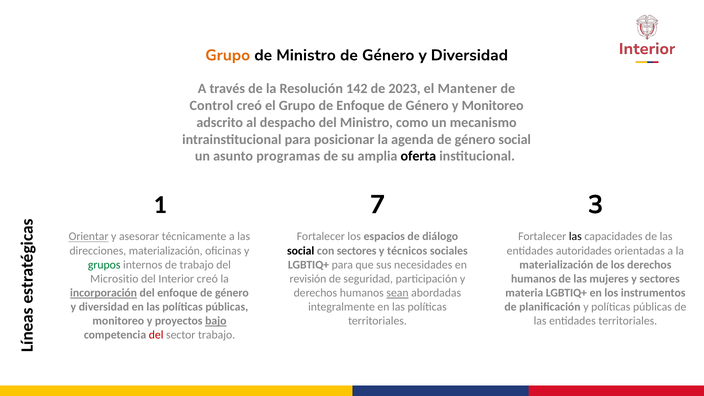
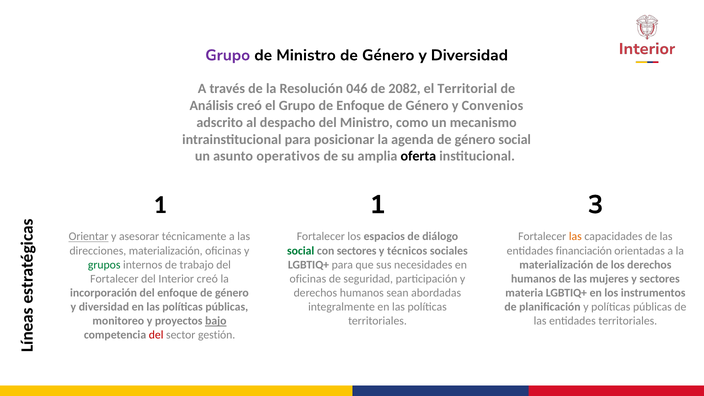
Grupo colour: orange -> purple (228, 55)
142: 142 -> 046 (357, 89)
2023: 2023 -> 2082 (405, 89)
Mantener: Mantener -> Territorial (467, 89)
Control: Control -> Análisis (212, 106)
y Monitoreo: Monitoreo -> Convenios (493, 106)
programas: programas -> operativos (288, 156)
1 7: 7 -> 1 (378, 205)
las colour: black -> orange (575, 237)
social colour: black -> green (301, 251)
autoridades: autoridades -> financiación (584, 251)
Micrositio: Micrositio -> Fortalecer (114, 279)
revisión: revisión -> oficinas (308, 279)
incorporación underline: present -> none (104, 293)
sean underline: present -> none (398, 293)
sector trabajo: trabajo -> gestión (217, 335)
